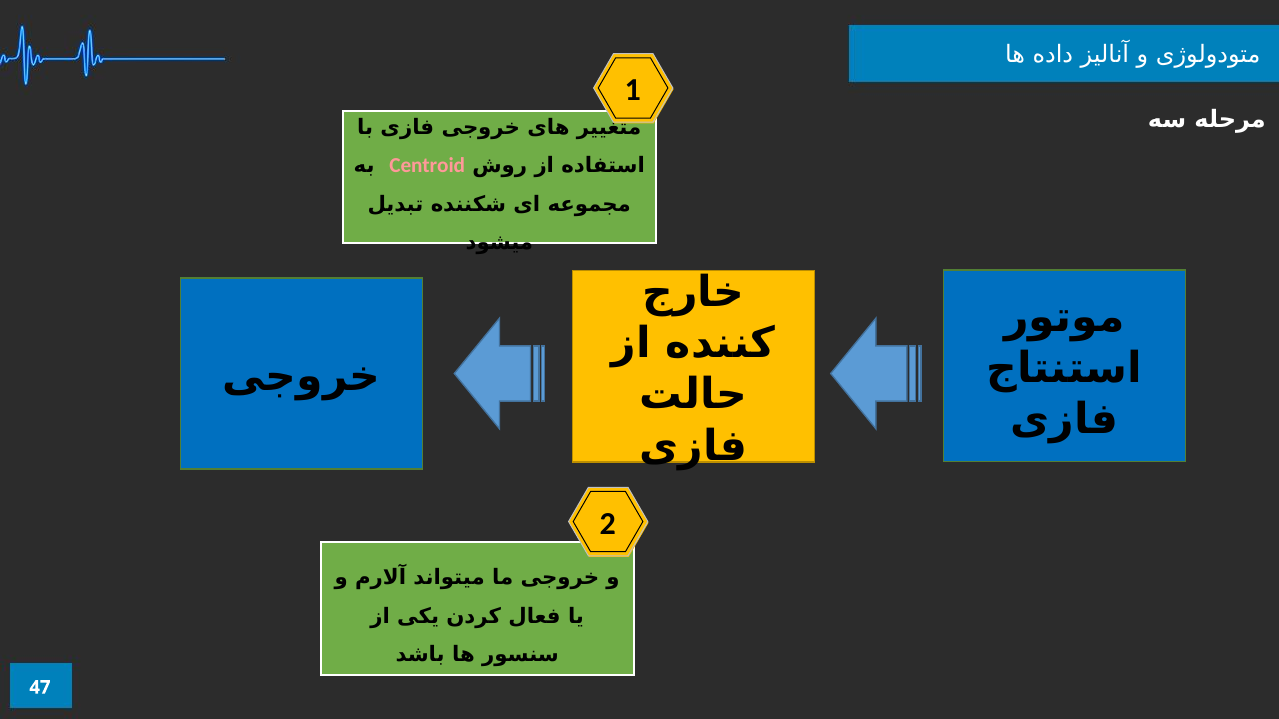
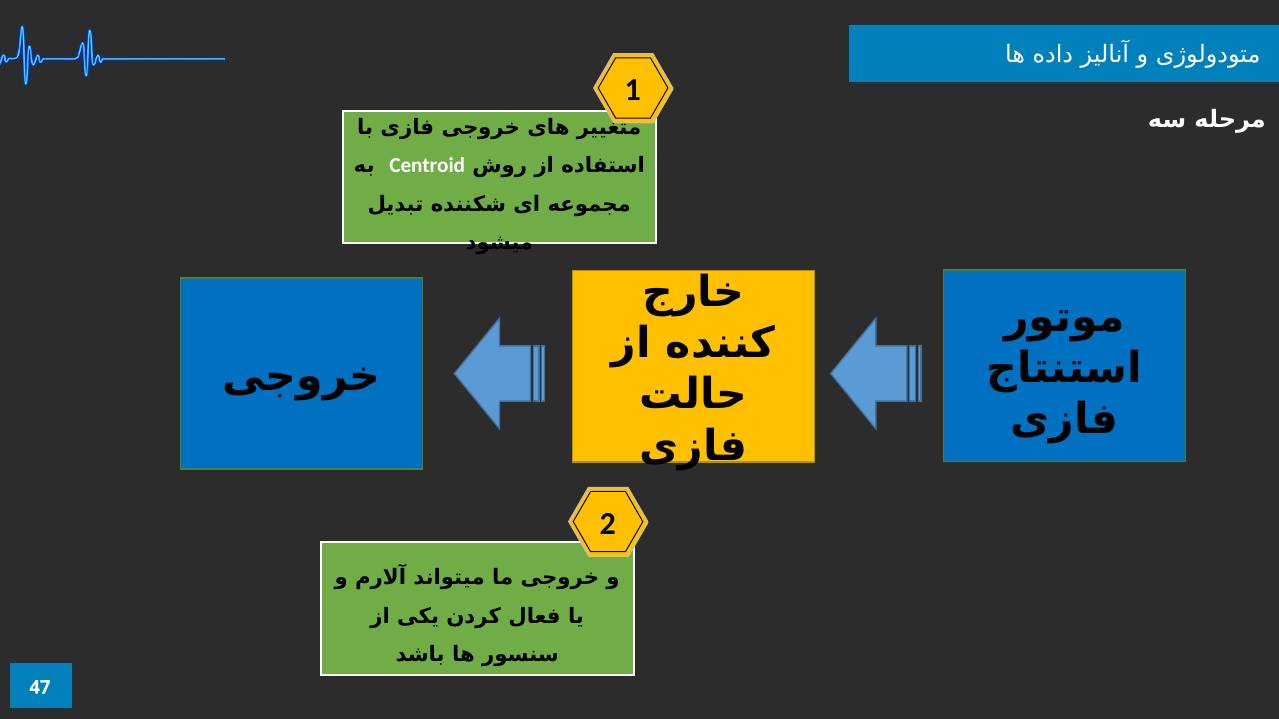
Centroid colour: pink -> white (427, 166)
